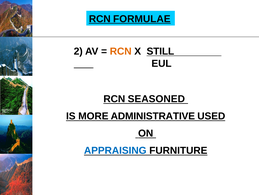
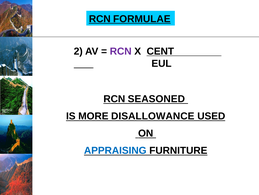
RCN colour: orange -> purple (121, 51)
STILL: STILL -> CENT (160, 51)
ADMINISTRATIVE: ADMINISTRATIVE -> DISALLOWANCE (153, 116)
